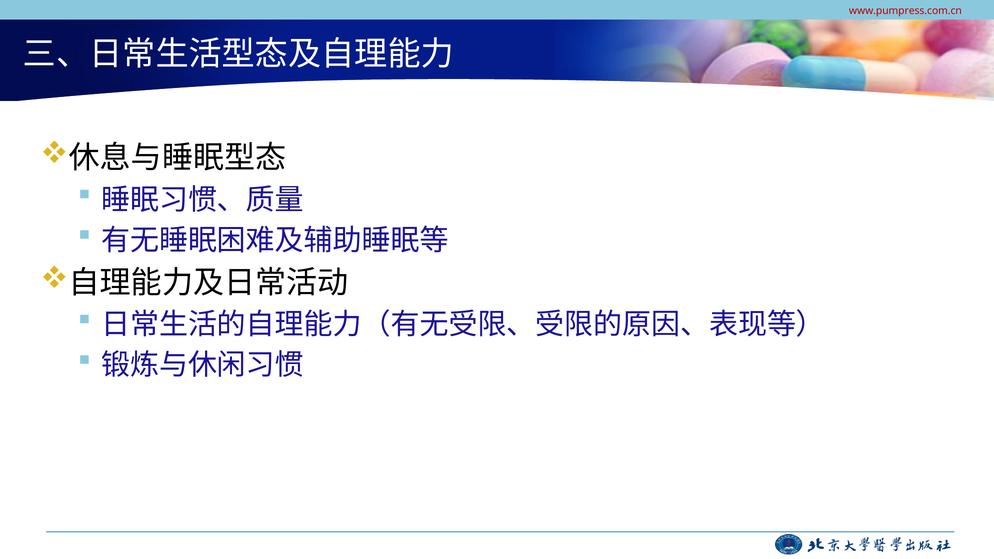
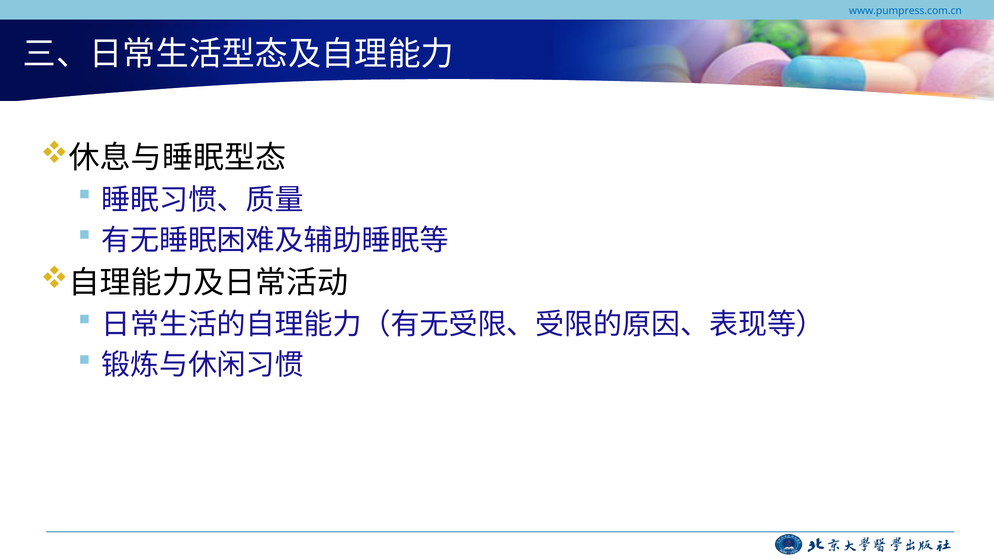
www.pumpress.com.cn colour: red -> blue (905, 11)
